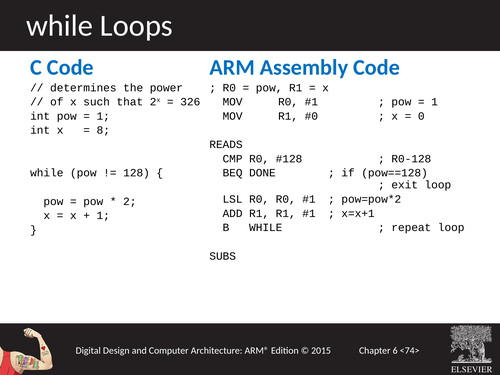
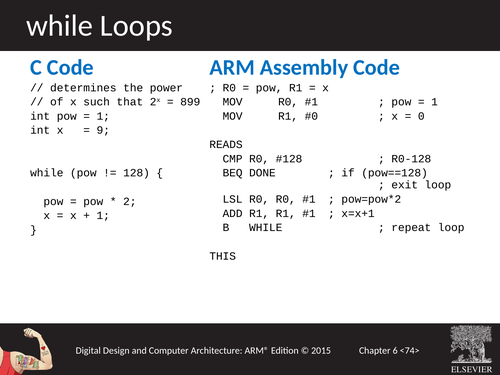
326: 326 -> 899 (190, 102)
8: 8 -> 9 (103, 130)
SUBS: SUBS -> THIS (223, 256)
